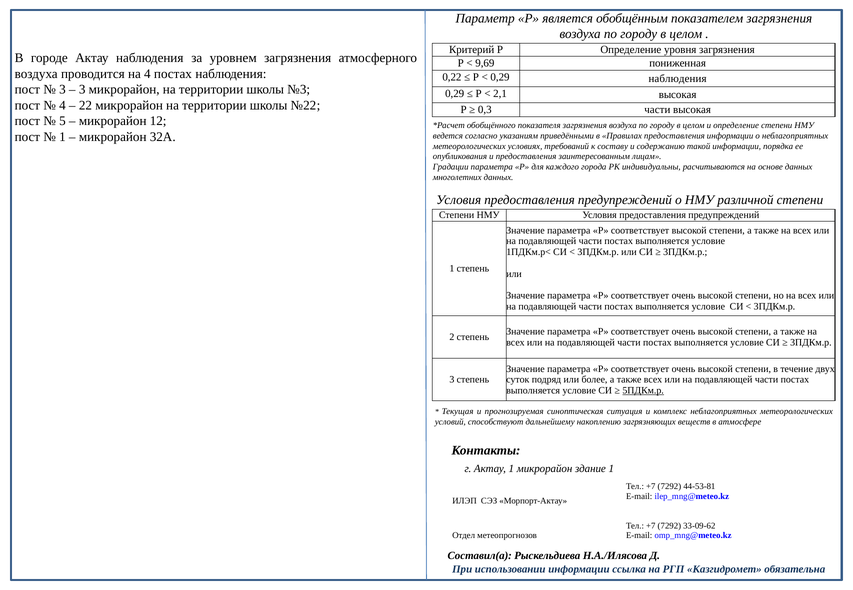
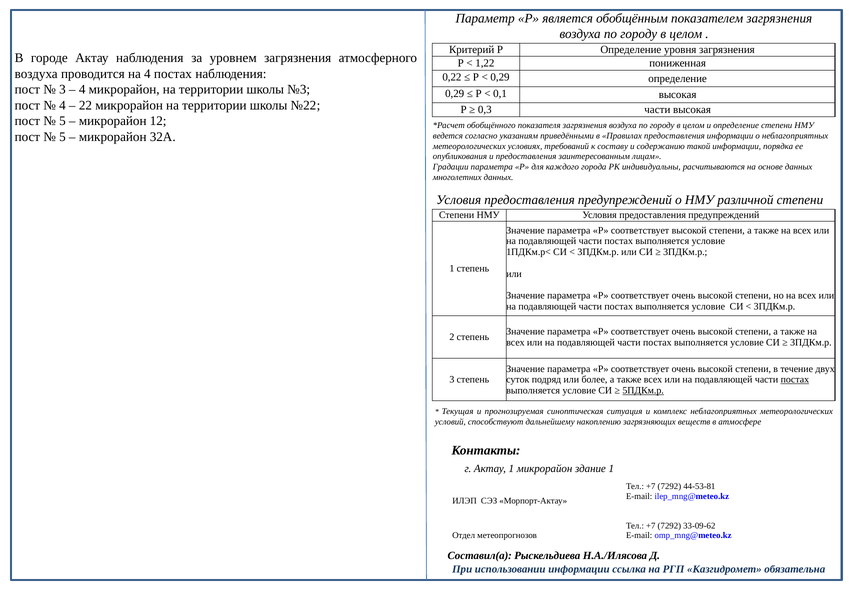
9,69: 9,69 -> 1,22 (485, 63)
0,29 наблюдения: наблюдения -> определение (678, 79)
3: 3 -> 4 (82, 90)
2,1: 2,1 -> 0,1 (500, 94)
1: 1 -> 5 (62, 137)
постах underline: none -> present (795, 380)
